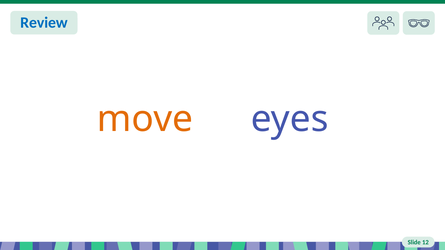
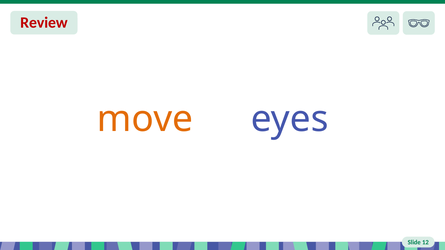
Review colour: blue -> red (44, 23)
